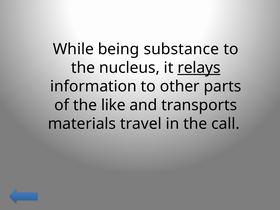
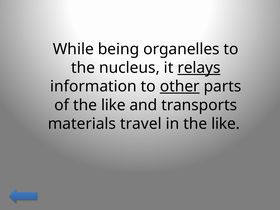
substance: substance -> organelles (181, 49)
other underline: none -> present (180, 86)
in the call: call -> like (226, 124)
